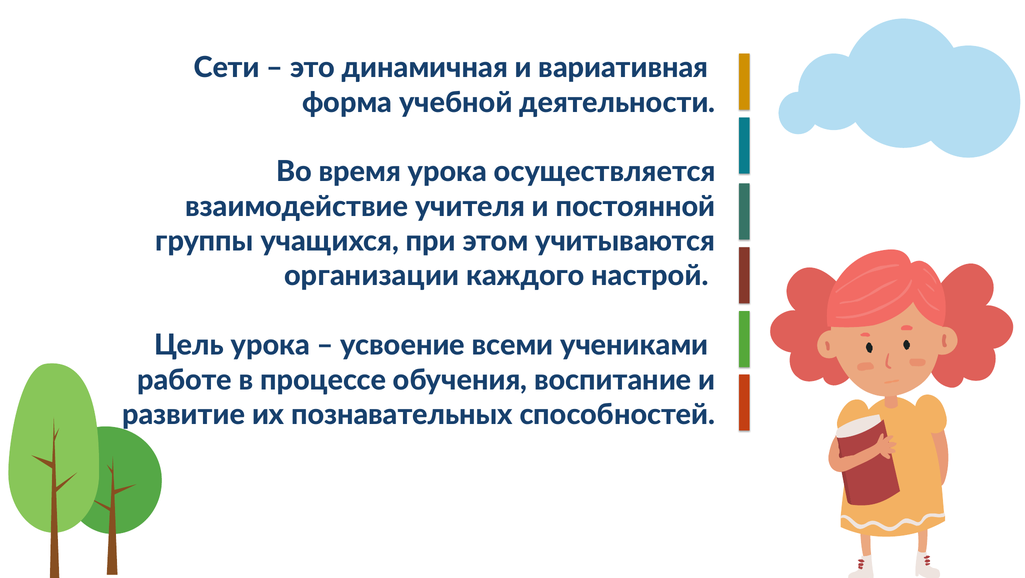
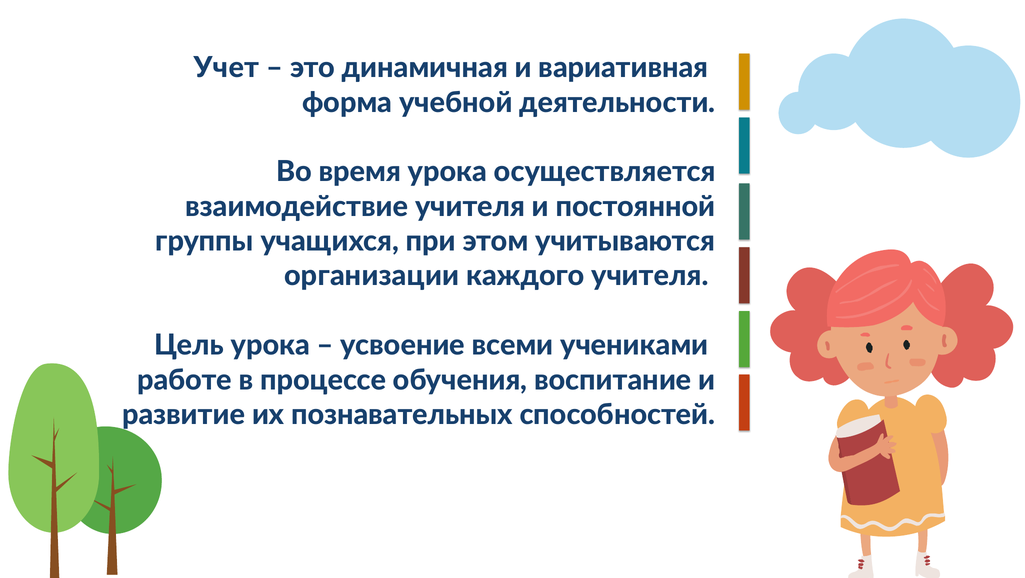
Сети: Сети -> Учет (226, 68)
каждого настрой: настрой -> учителя (650, 276)
